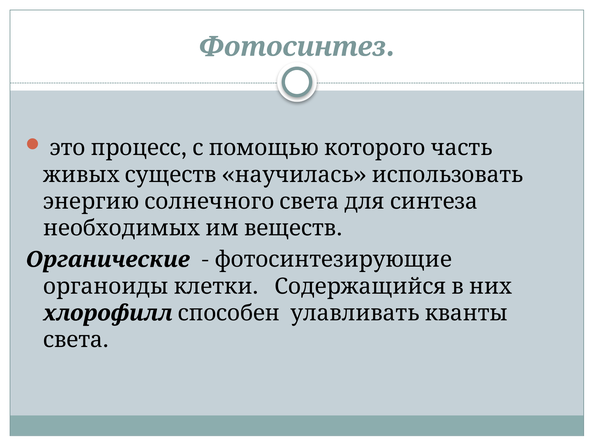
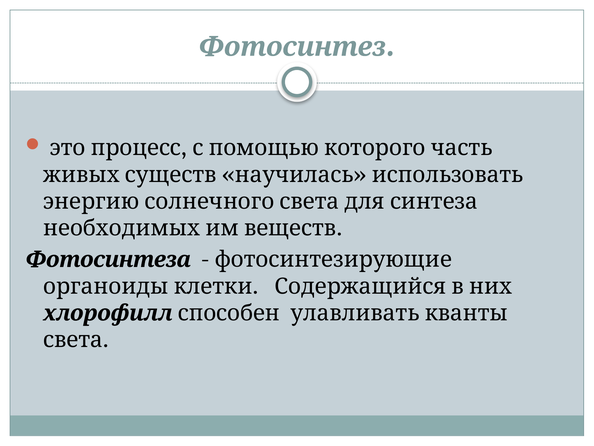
Органические: Органические -> Фотосинтеза (108, 259)
